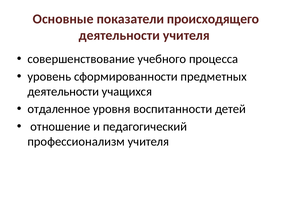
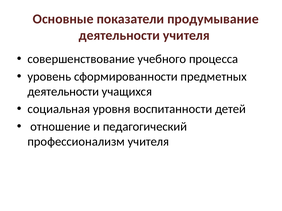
происходящего: происходящего -> продумывание (213, 19)
отдаленное: отдаленное -> социальная (59, 109)
